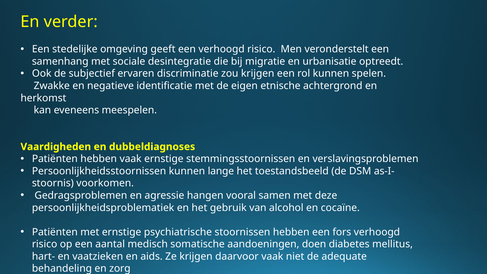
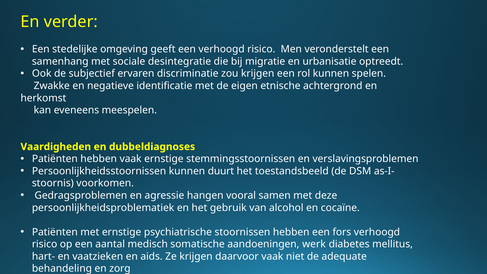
lange: lange -> duurt (221, 171)
doen: doen -> werk (314, 244)
